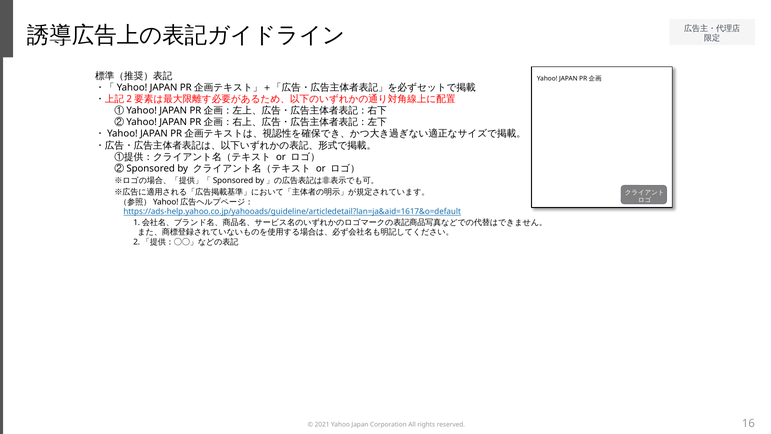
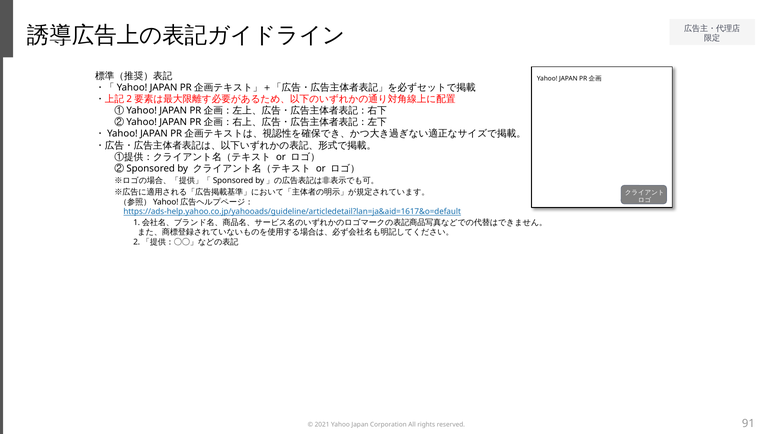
16: 16 -> 91 (748, 423)
